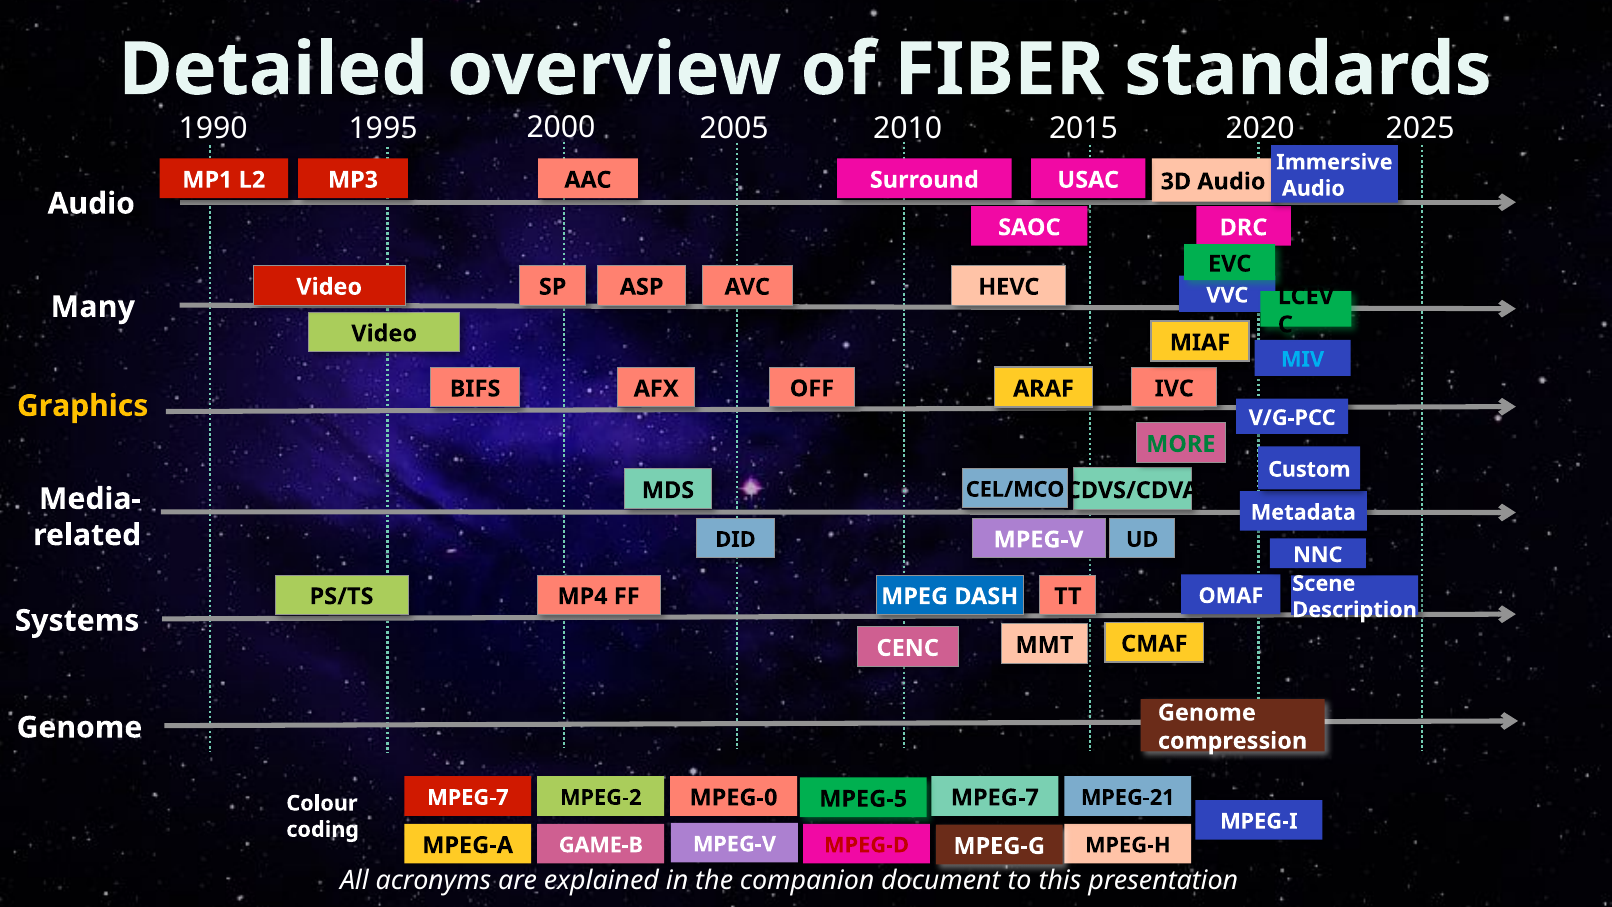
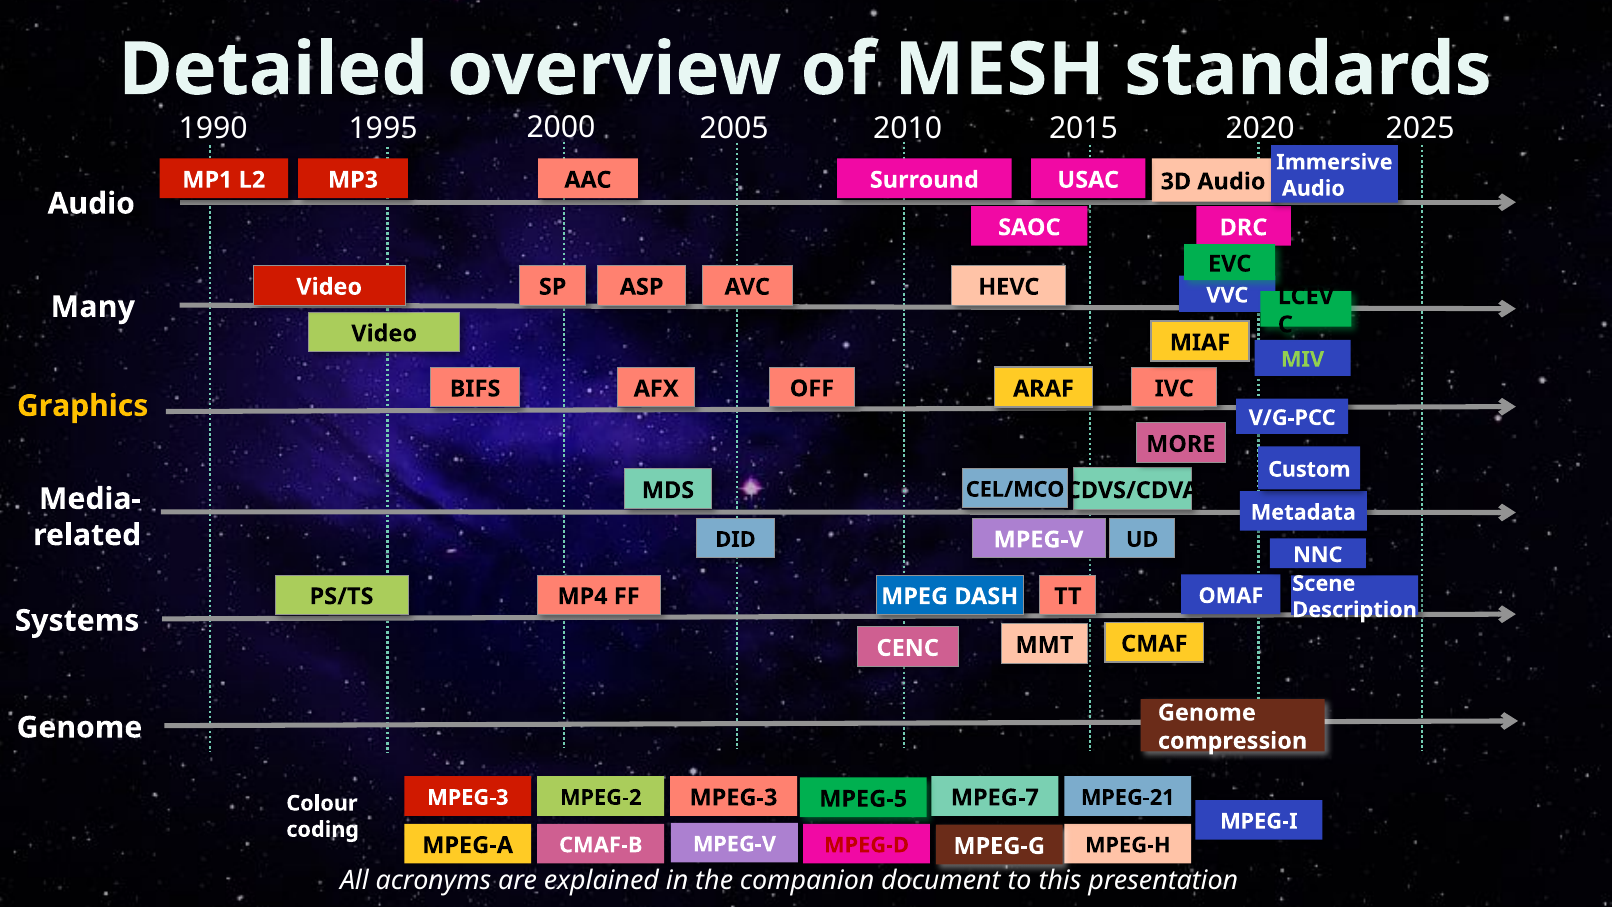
FIBER: FIBER -> MESH (999, 70)
MIV colour: light blue -> light green (1303, 359)
MORE colour: green -> black (1181, 444)
MPEG-7: MPEG-7 -> MPEG-3 (468, 797)
MPEG-2 MPEG-0: MPEG-0 -> MPEG-3 (734, 797)
GAME-B: GAME-B -> CMAF-B (601, 845)
